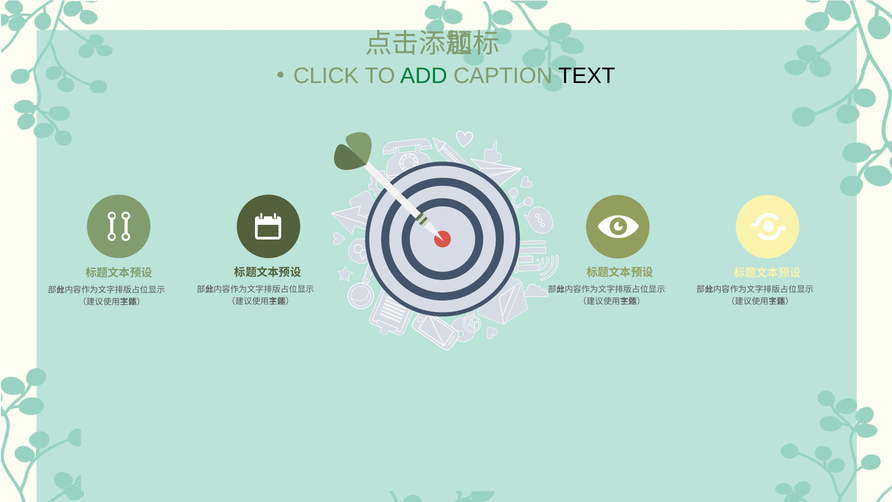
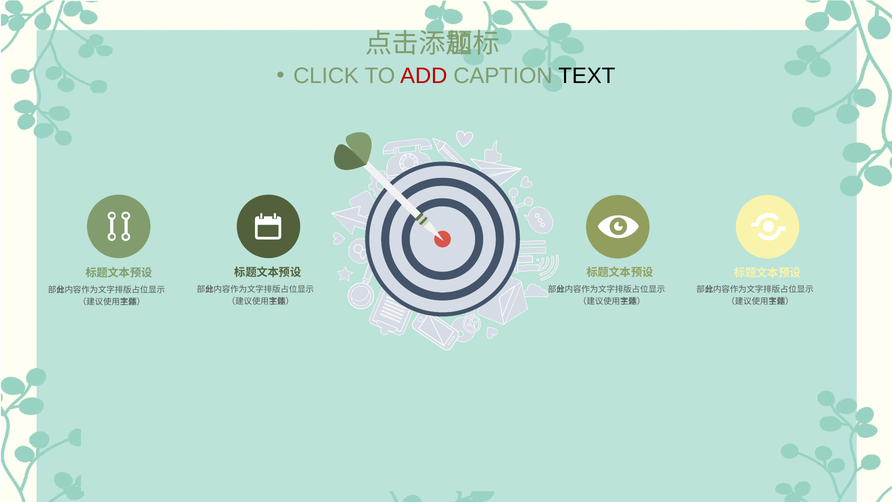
ADD colour: green -> red (424, 76)
